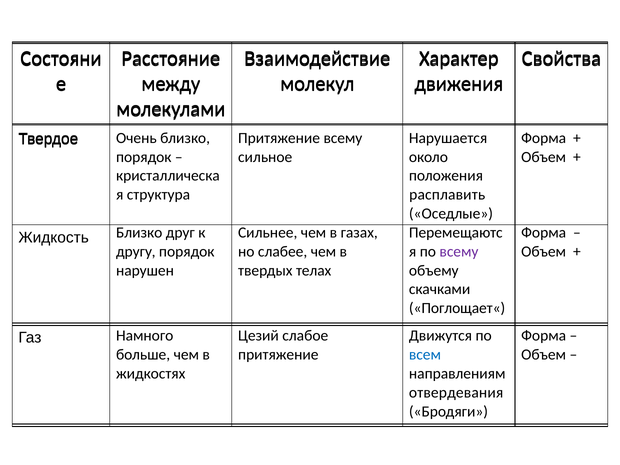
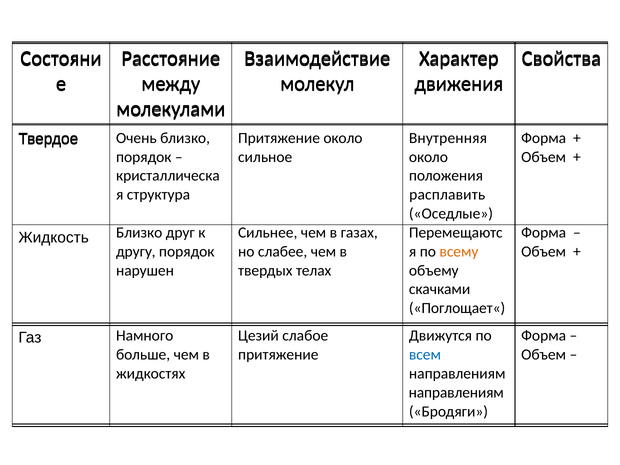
Притяжение всему: всему -> около (343, 138)
Нарушается: Нарушается -> Внутренняя (448, 138)
всему colour: purple -> orange (459, 252)
отвердевания: отвердевания -> направлениям (456, 393)
